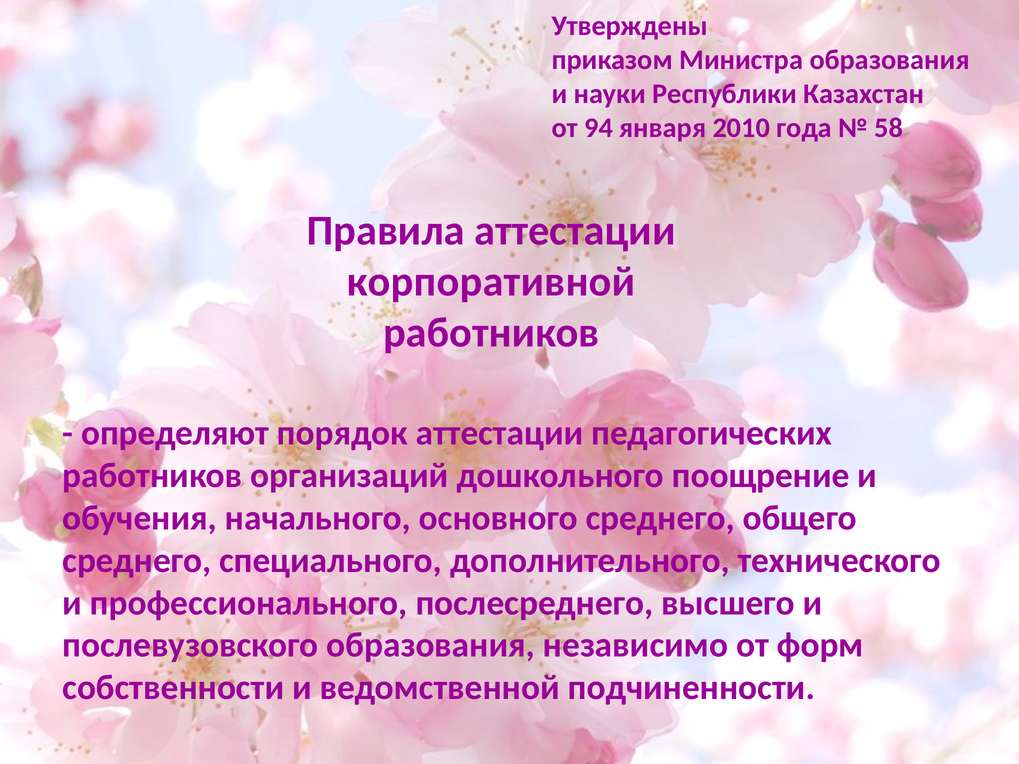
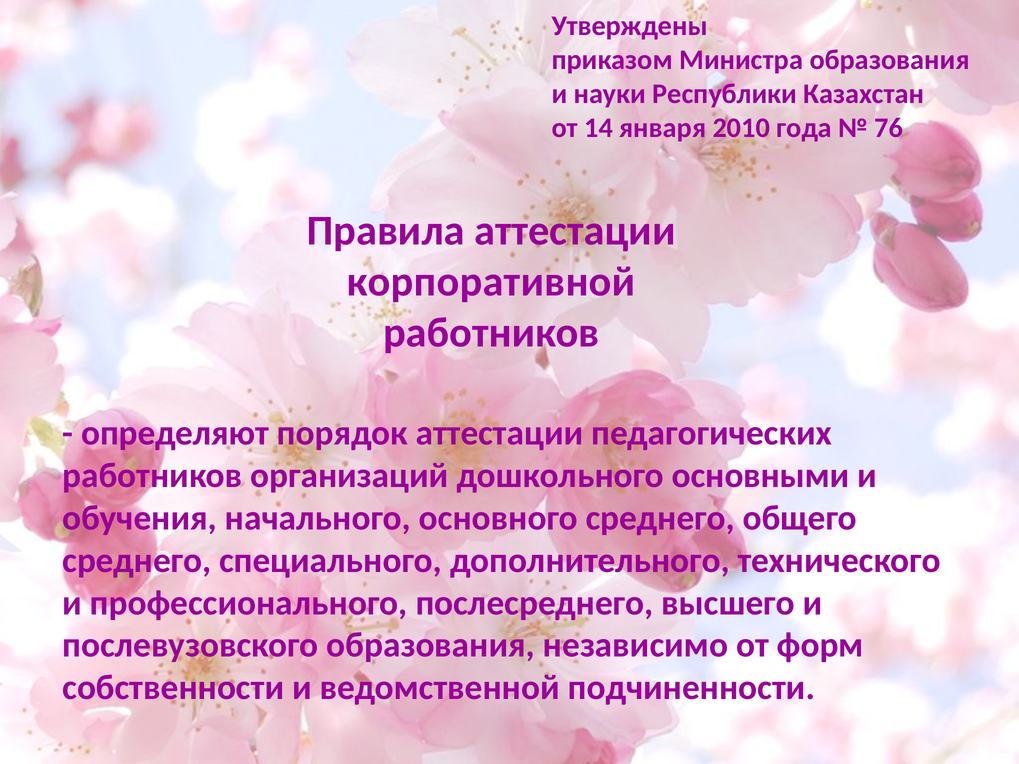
94: 94 -> 14 (599, 128)
58: 58 -> 76 (889, 128)
поощрение: поощрение -> основными (761, 476)
